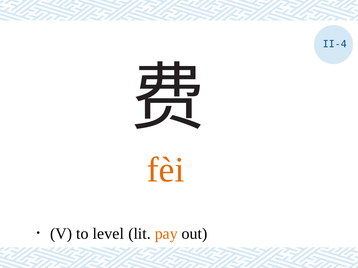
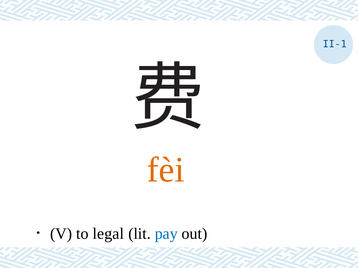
II-4: II-4 -> II-1 (335, 44)
level: level -> legal (108, 234)
pay colour: orange -> blue (166, 234)
